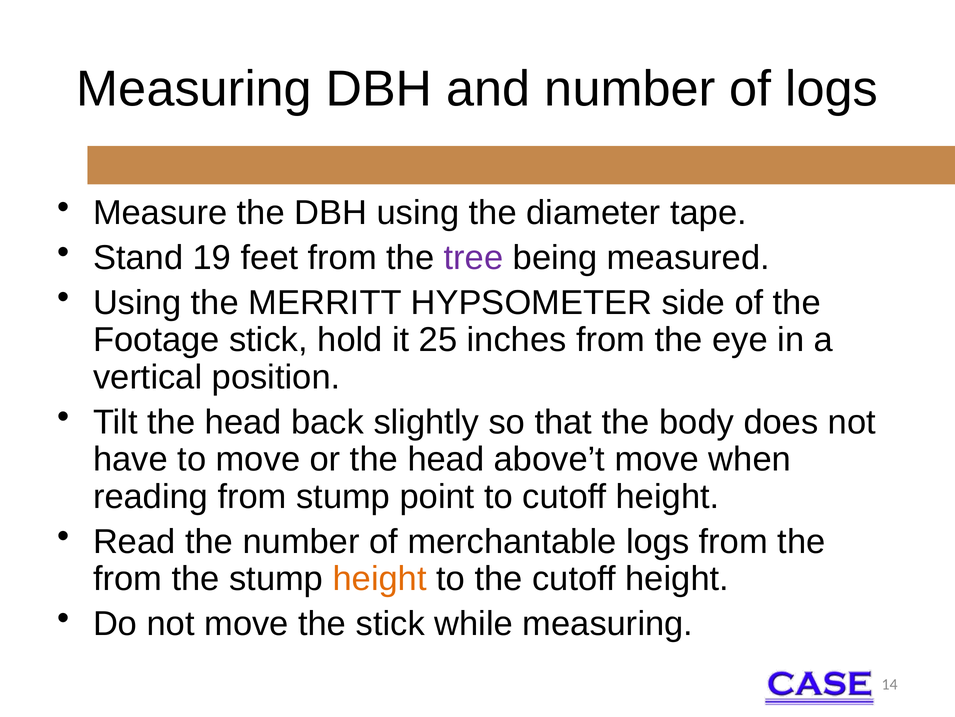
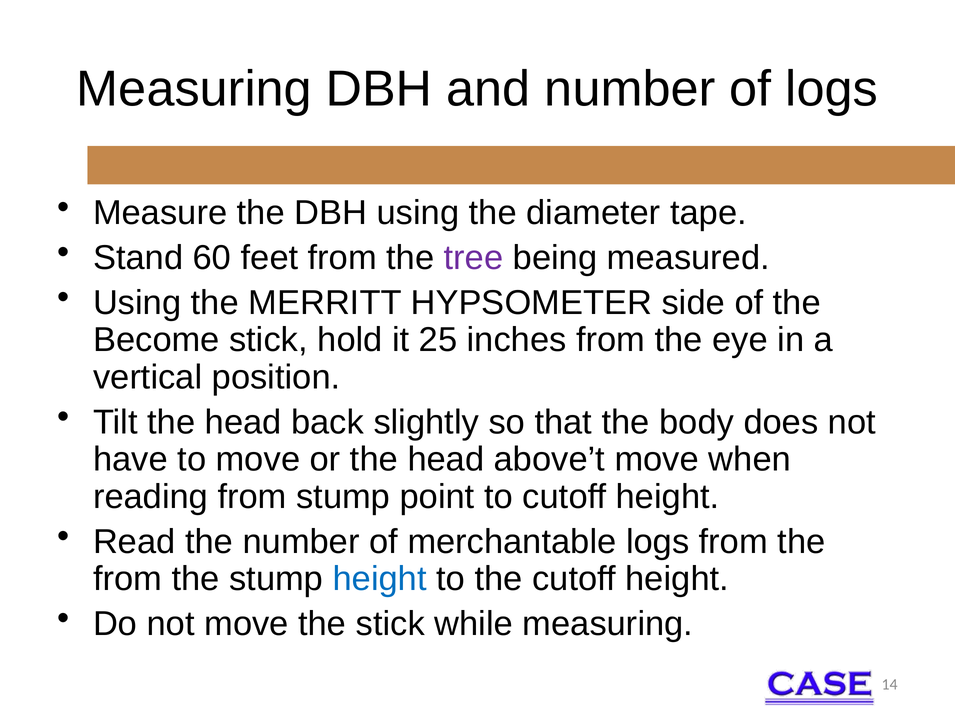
19: 19 -> 60 (212, 258)
Footage: Footage -> Become (156, 340)
height colour: orange -> blue (380, 578)
